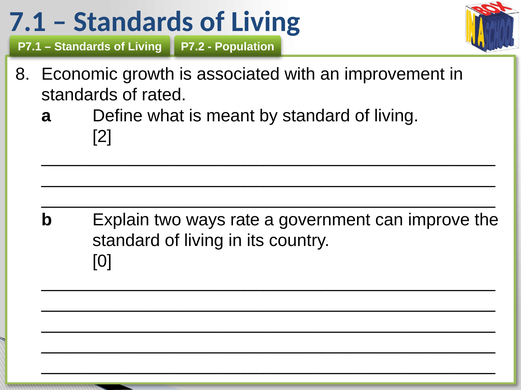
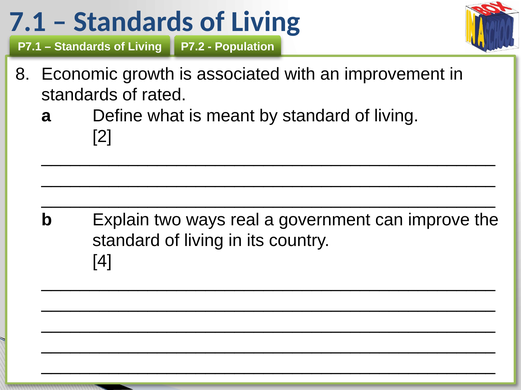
rate: rate -> real (245, 220)
0: 0 -> 4 (102, 262)
